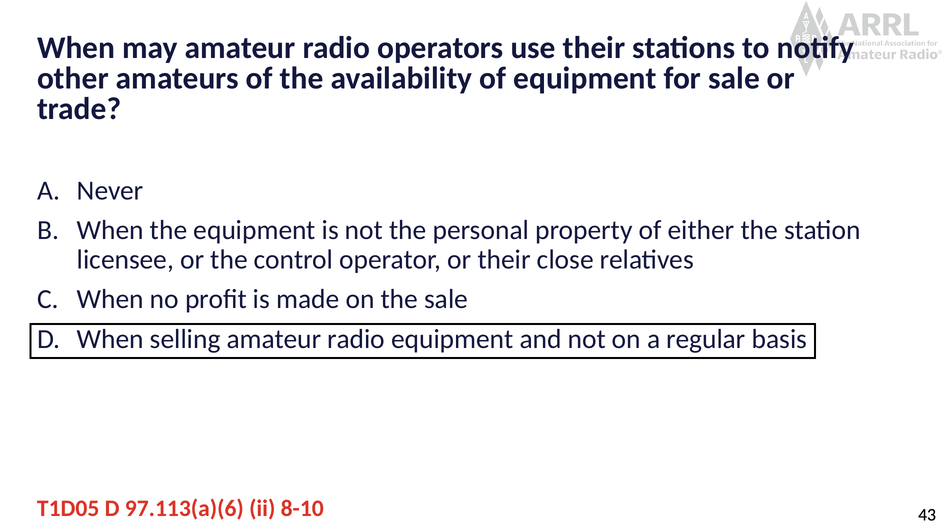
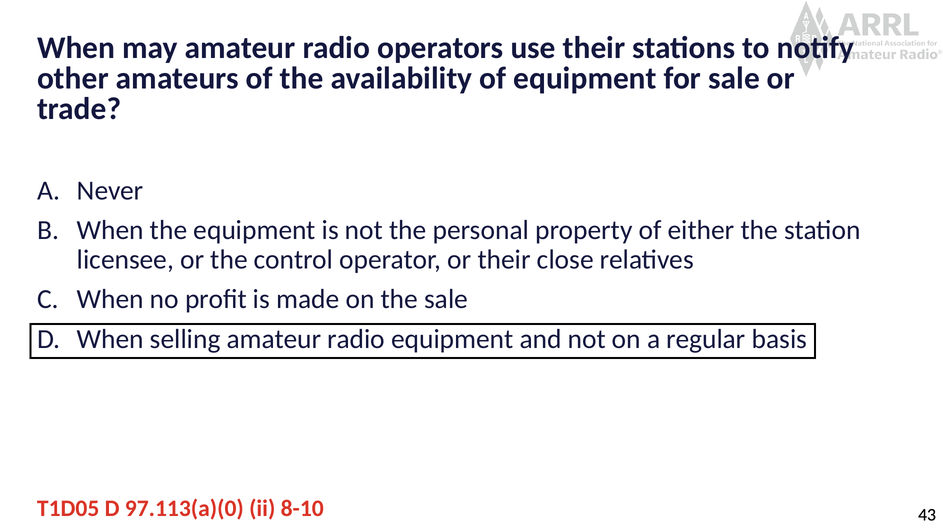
97.113(a)(6: 97.113(a)(6 -> 97.113(a)(0 (184, 508)
